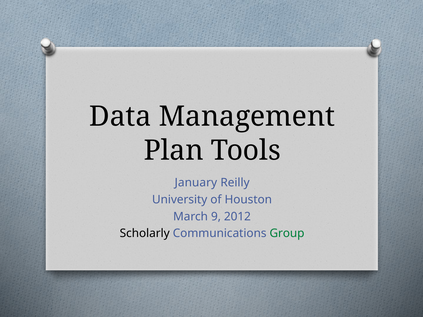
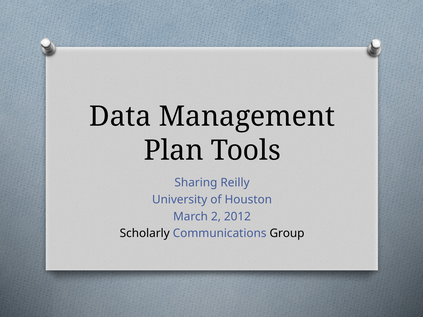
January: January -> Sharing (196, 183)
9: 9 -> 2 (216, 217)
Group colour: green -> black (287, 234)
